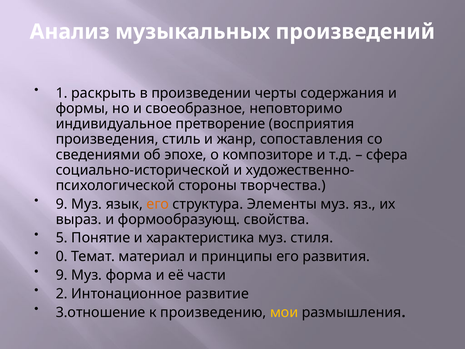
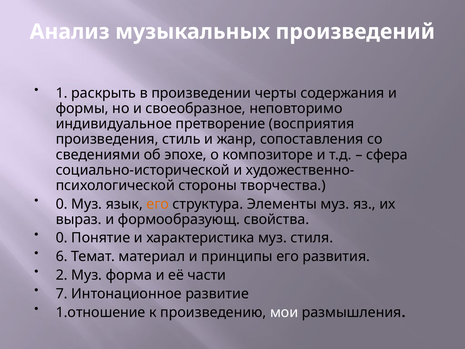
9: 9 -> 0 (62, 204)
5: 5 -> 0 (62, 238)
0: 0 -> 6 (62, 256)
9: 9 -> 2 (62, 275)
2: 2 -> 7 (62, 294)
3.отношение: 3.отношение -> 1.отношение (101, 312)
мои colour: yellow -> white (284, 312)
